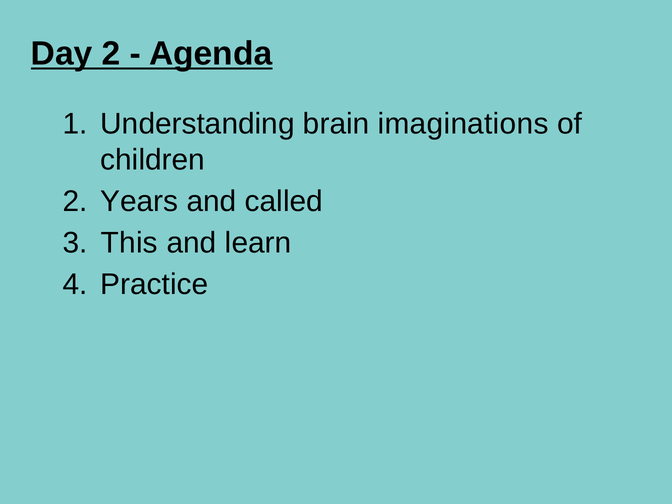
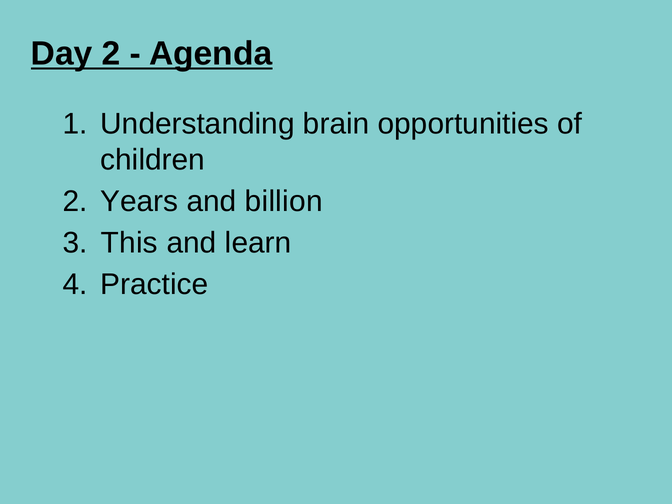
imaginations: imaginations -> opportunities (463, 124)
called: called -> billion (284, 201)
